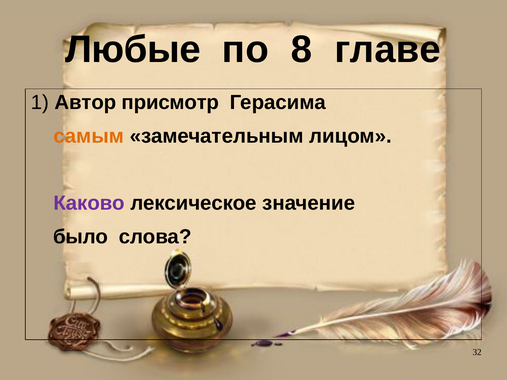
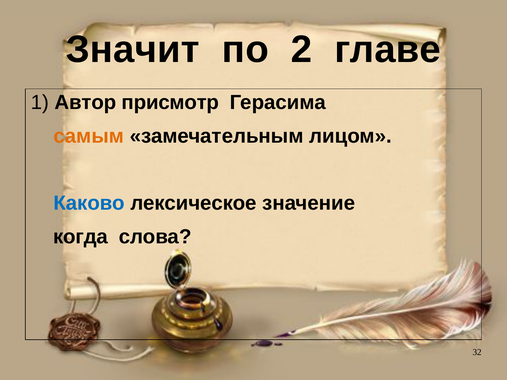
Любые: Любые -> Значит (133, 50)
8: 8 -> 2 (302, 50)
Каково colour: purple -> blue (89, 203)
было: было -> когда (80, 237)
